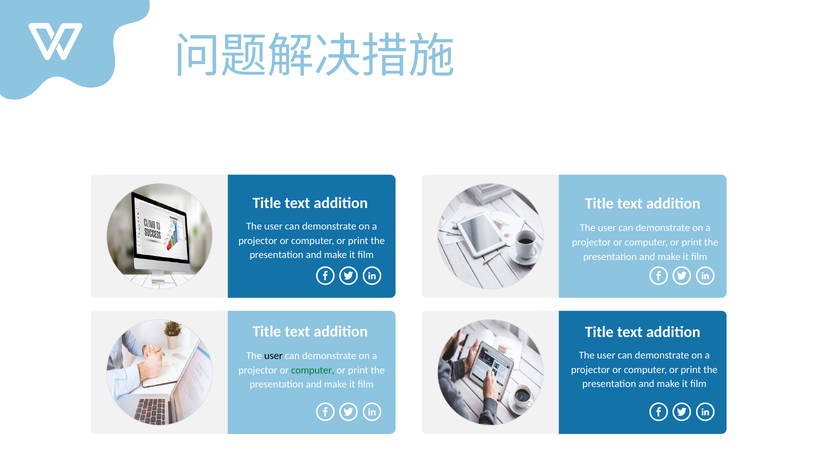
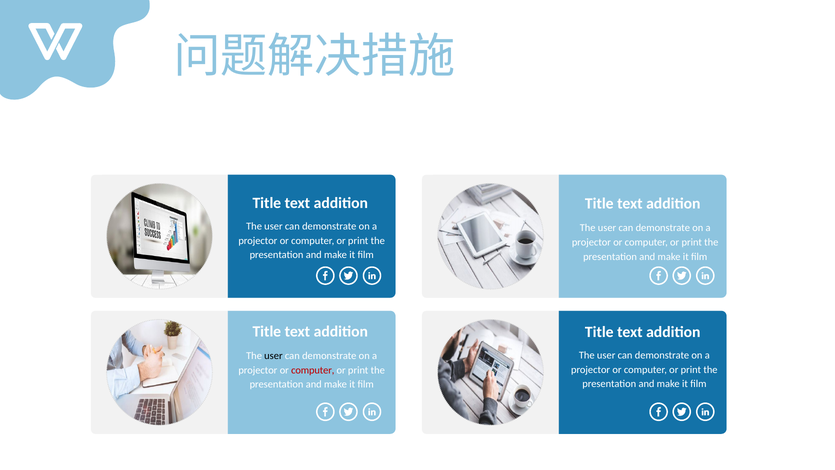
computer colour: green -> red (313, 370)
